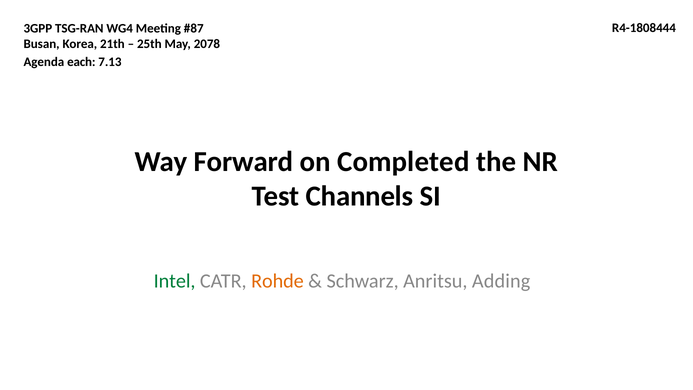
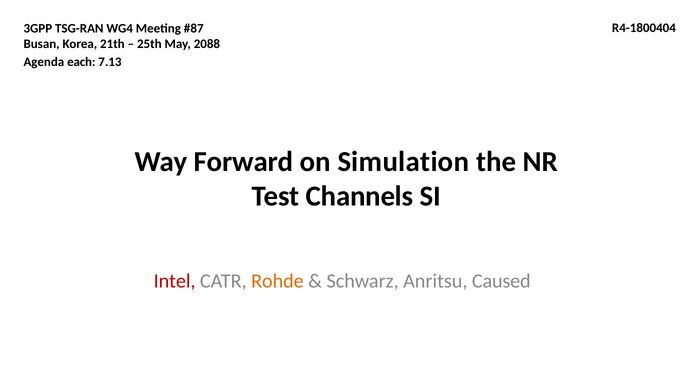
R4-1808444: R4-1808444 -> R4-1800404 (644, 28)
2078: 2078 -> 2088 (207, 44)
Completed: Completed -> Simulation (403, 162)
Intel colour: green -> red (175, 281)
Adding: Adding -> Caused (501, 281)
